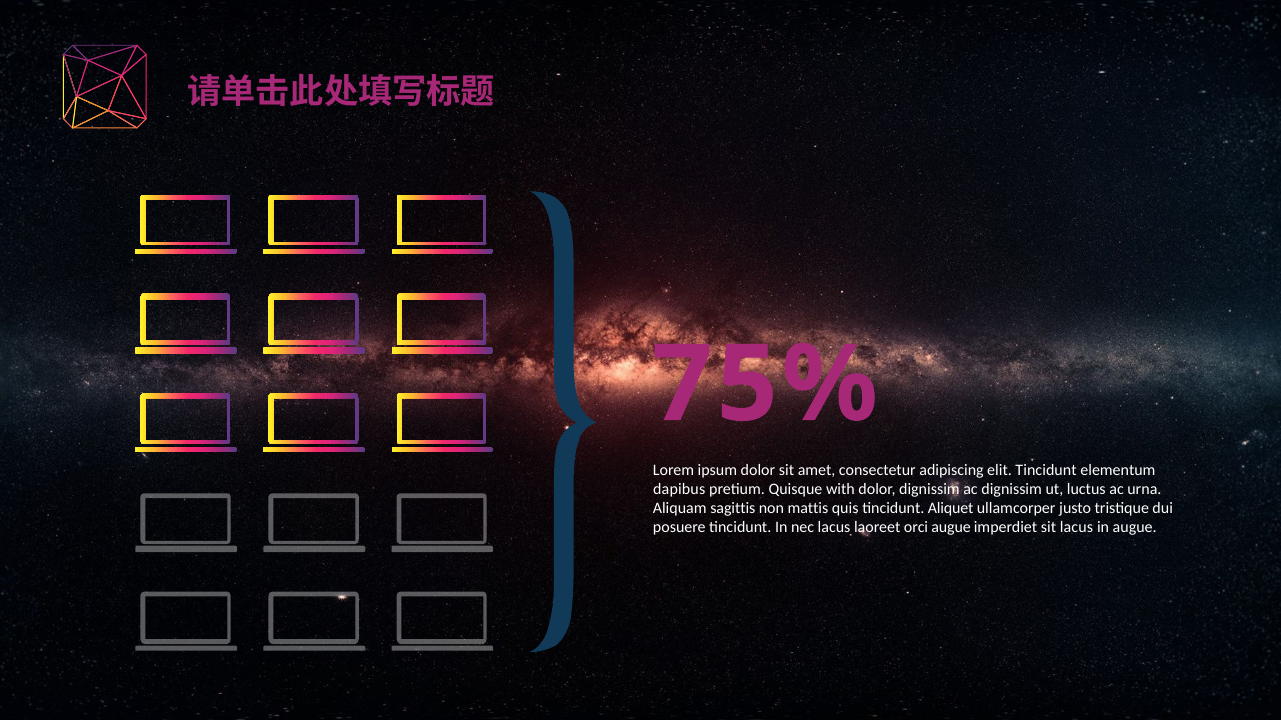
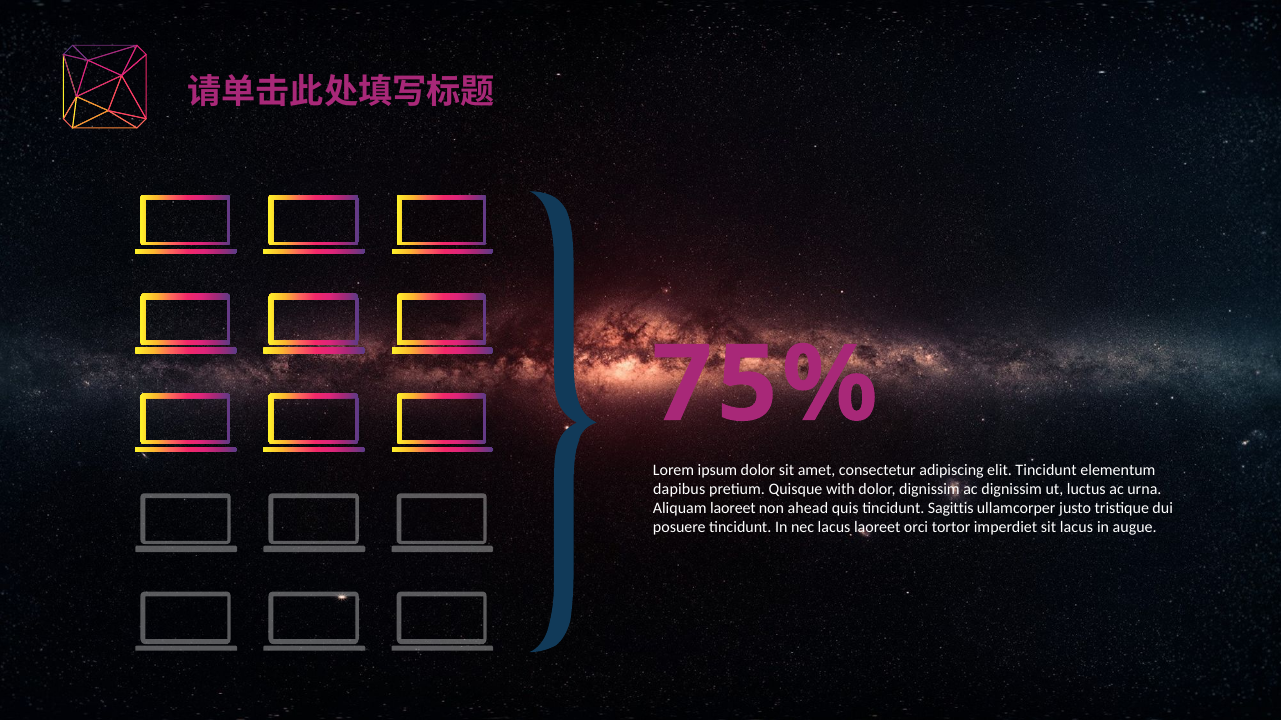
Aliquam sagittis: sagittis -> laoreet (733, 509)
mattis: mattis -> ahead (808, 509)
Aliquet: Aliquet -> Sagittis (951, 509)
orci augue: augue -> tortor (951, 528)
